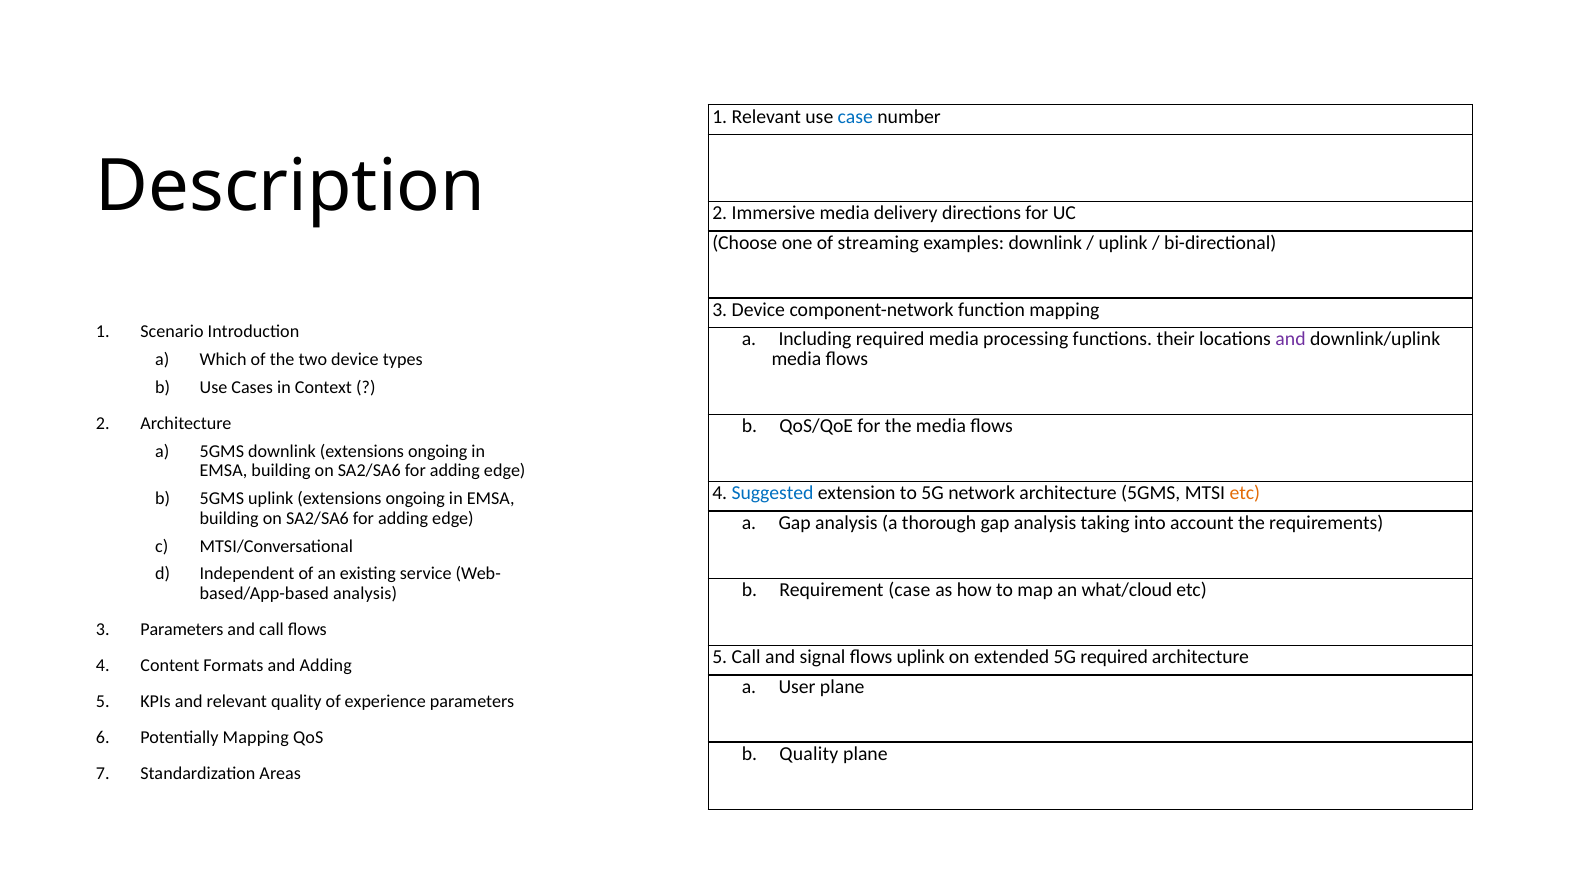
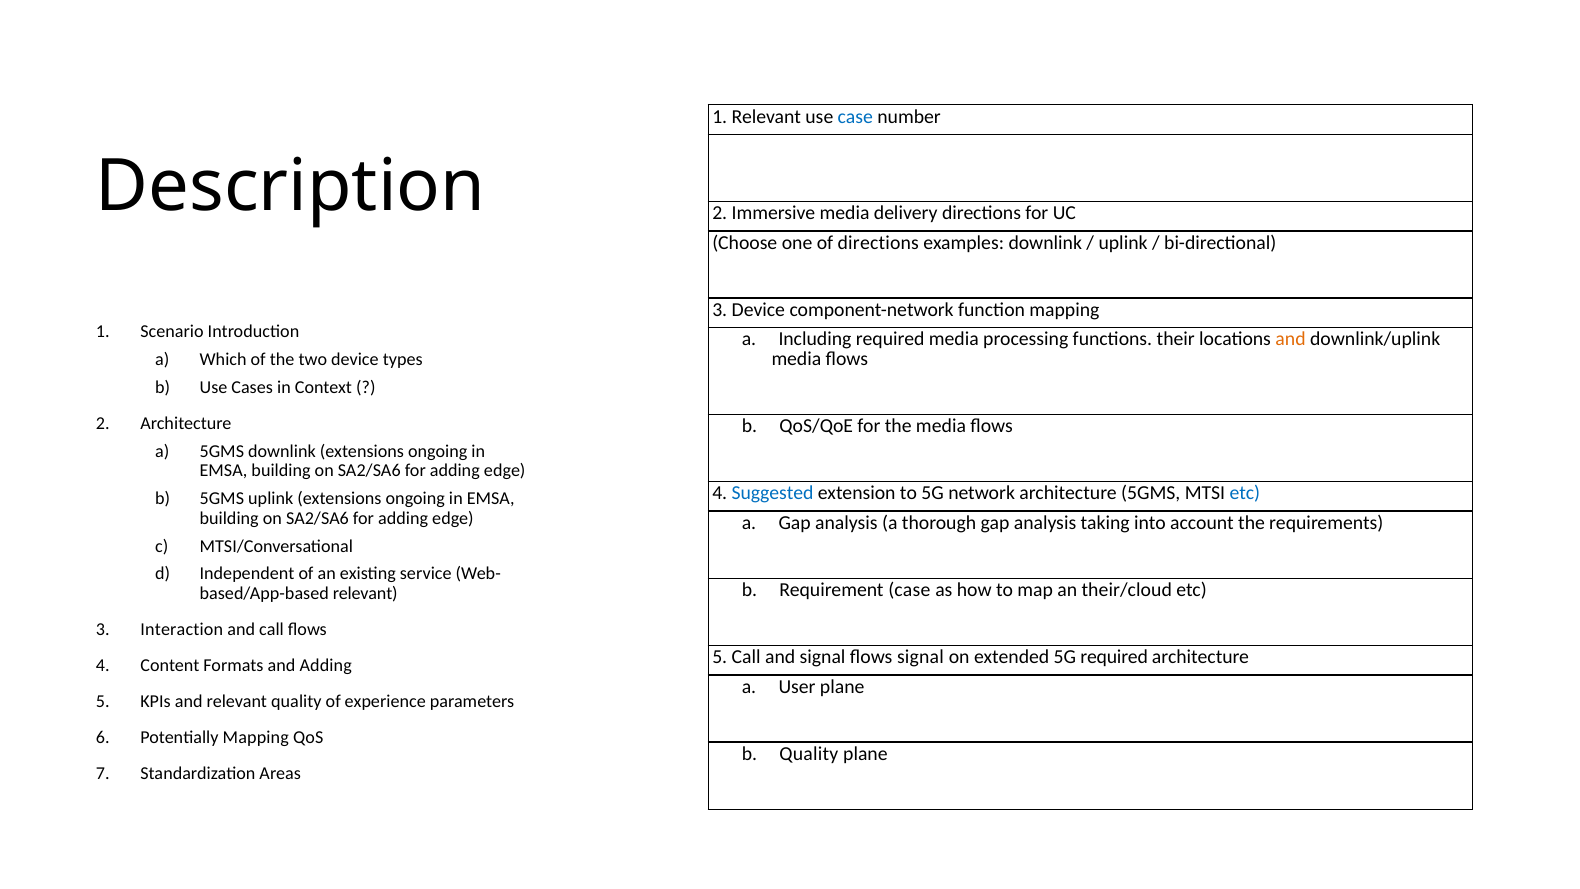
of streaming: streaming -> directions (878, 243)
and colour: purple -> orange (1291, 339)
etc colour: orange -> blue (1245, 493)
what/cloud: what/cloud -> their/cloud (1127, 590)
analysis: analysis -> relevant (365, 593)
3 Parameters: Parameters -> Interaction (182, 629)
flows uplink: uplink -> signal (920, 657)
